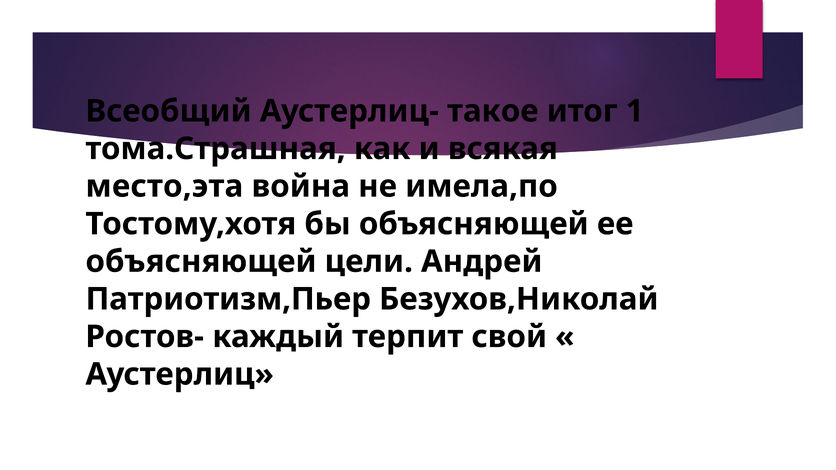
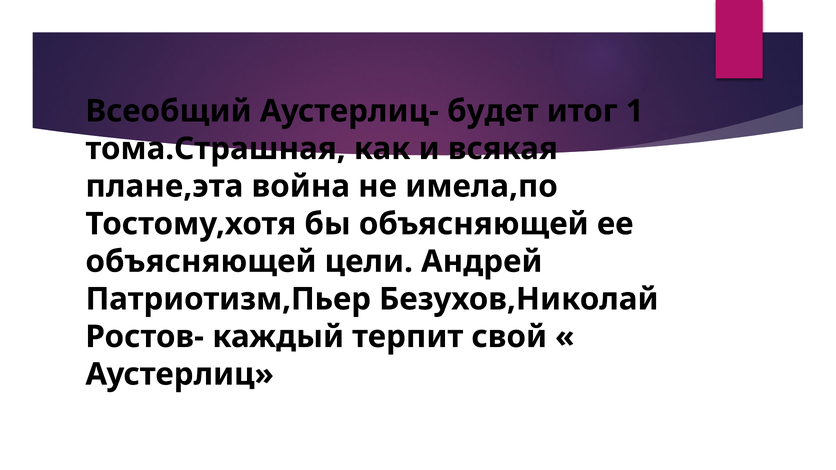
такое: такое -> будет (493, 111)
место,эта: место,эта -> плане,эта (164, 186)
